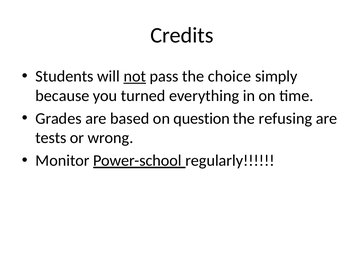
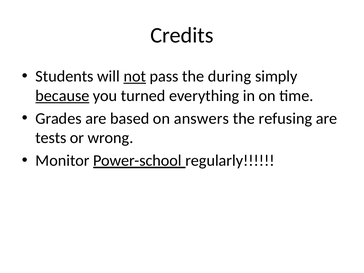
choice: choice -> during (230, 76)
because underline: none -> present (62, 96)
question: question -> answers (201, 118)
